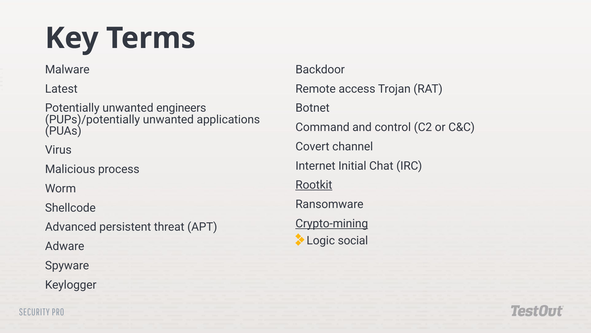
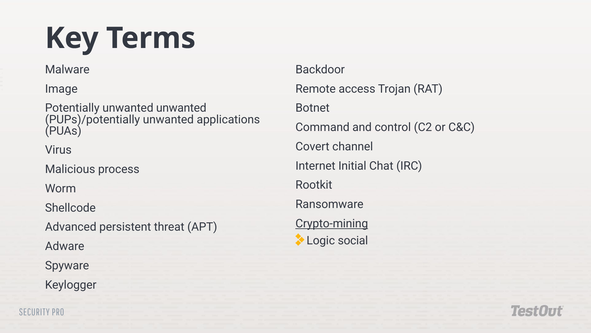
Latest: Latest -> Image (61, 89)
unwanted engineers: engineers -> unwanted (181, 108)
Rootkit underline: present -> none (314, 185)
